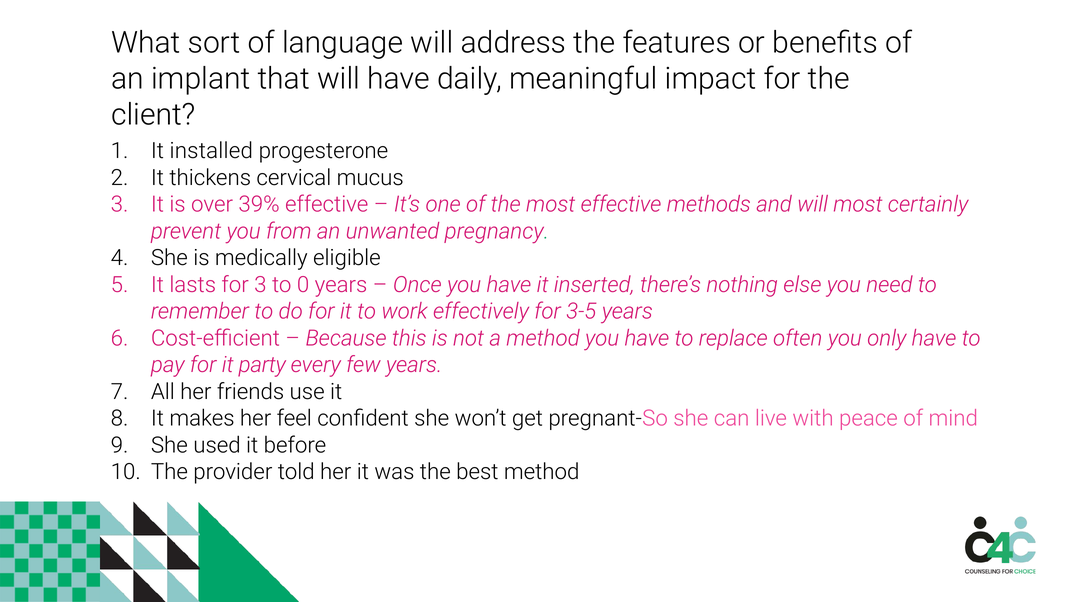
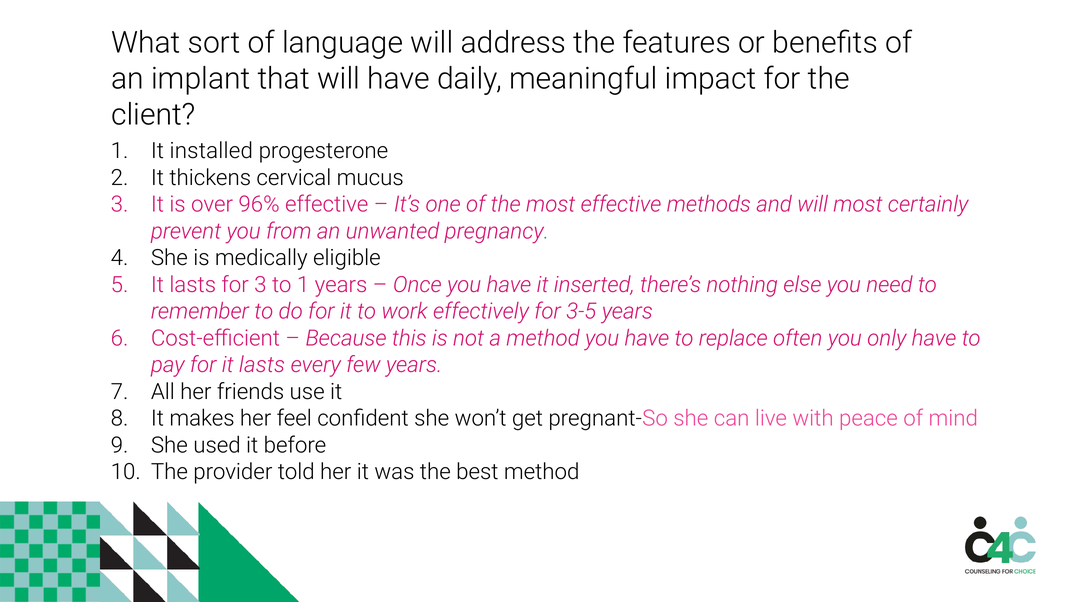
39%: 39% -> 96% (259, 205)
to 0: 0 -> 1 (303, 285)
for it party: party -> lasts (262, 365)
